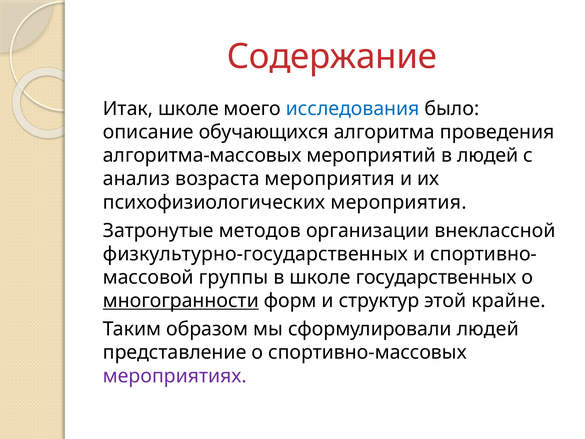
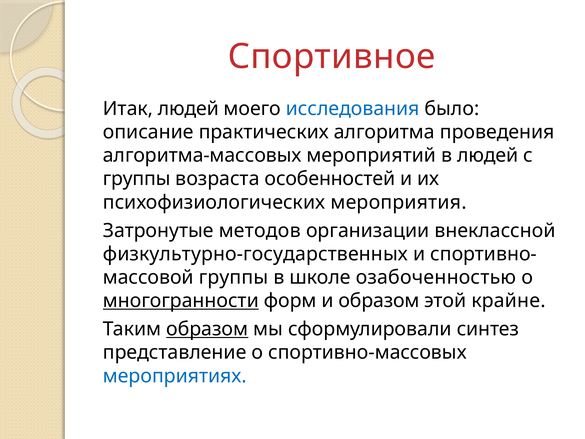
Содержание: Содержание -> Спортивное (332, 57)
Итак школе: школе -> людей (188, 109)
обучающихся: обучающихся -> практических (264, 132)
анализ: анализ -> группы (137, 179)
возраста мероприятия: мероприятия -> особенностей (330, 179)
государственных: государственных -> озабоченностью (436, 277)
и структур: структур -> образом (379, 301)
образом underline: none -> present (207, 329)
сформулировали людей: людей -> синтез (488, 329)
мероприятиях colour: purple -> blue (175, 376)
